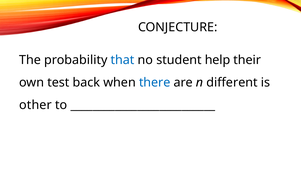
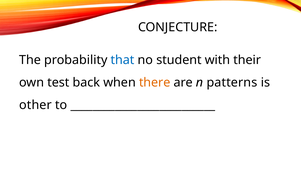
help: help -> with (218, 60)
there colour: blue -> orange (155, 83)
different: different -> patterns (232, 83)
